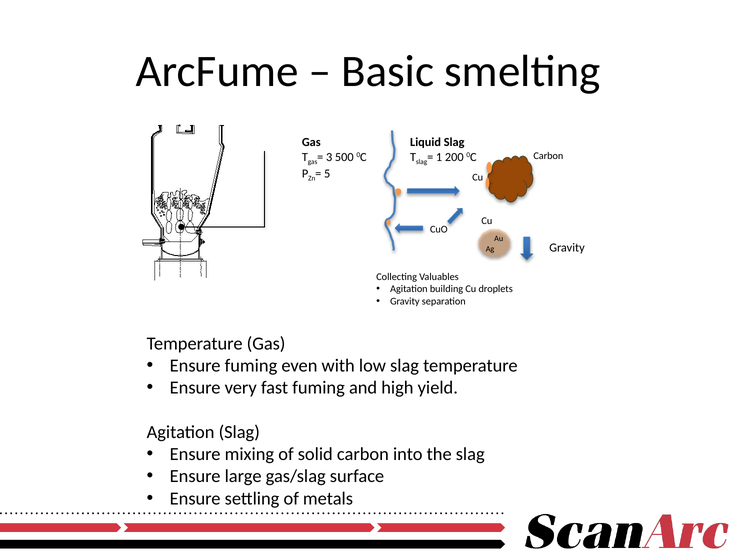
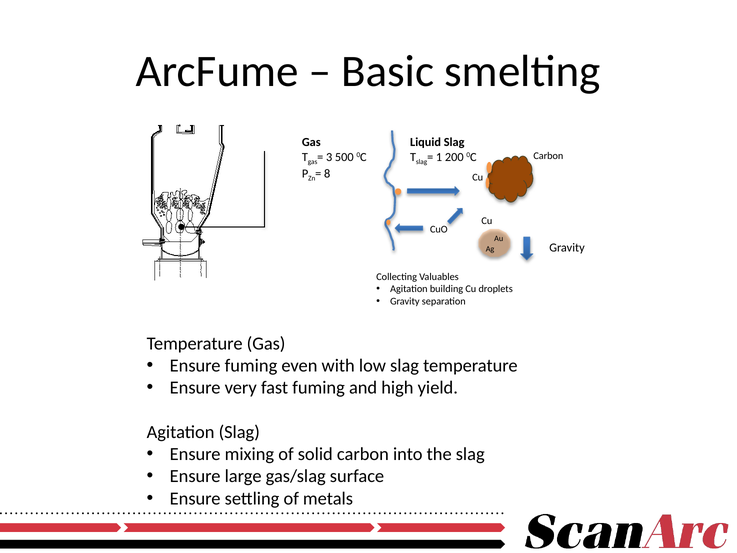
5: 5 -> 8 (327, 174)
